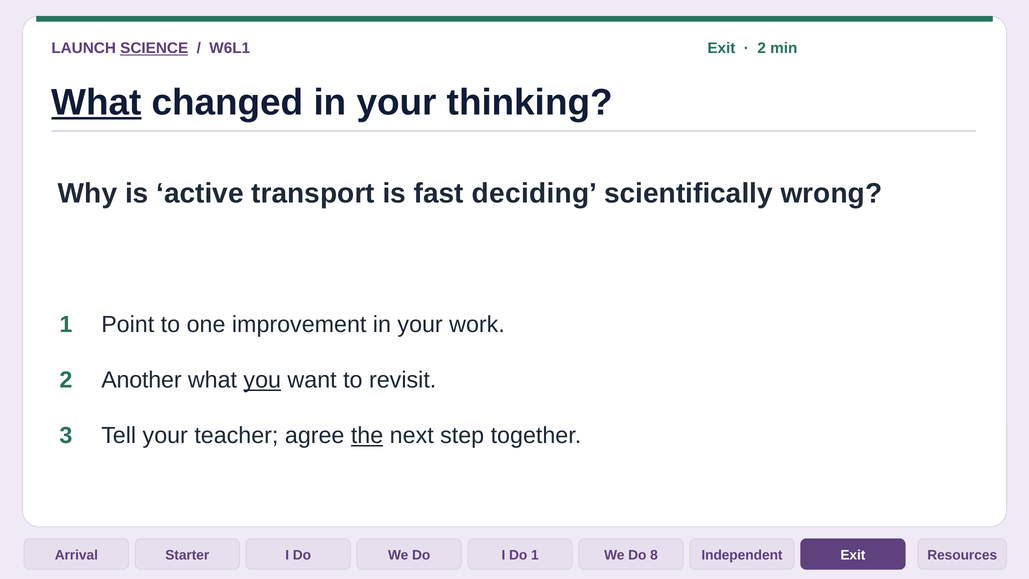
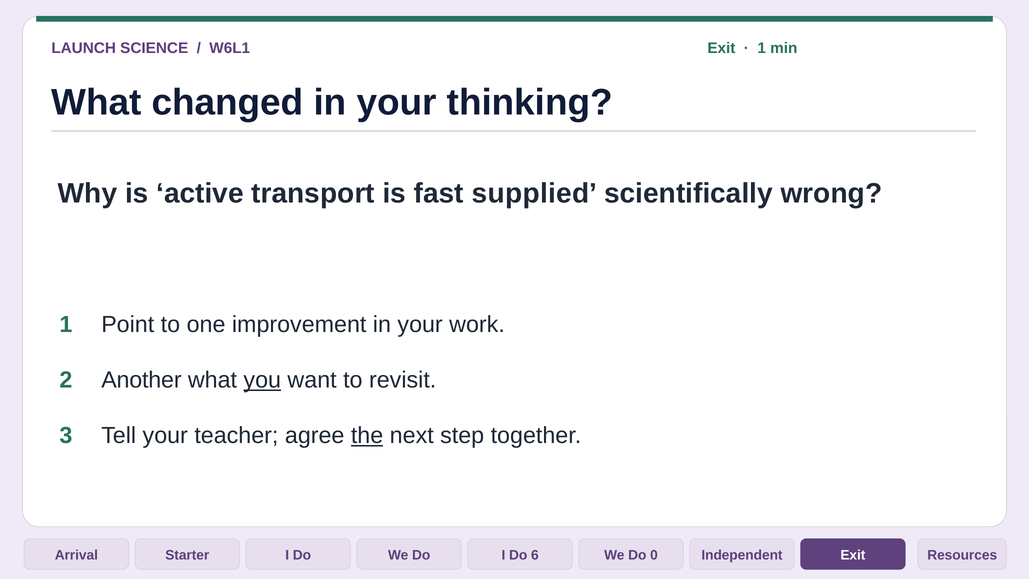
SCIENCE underline: present -> none (154, 48)
2: 2 -> 1 (762, 48)
What underline: present -> none (97, 102)
deciding: deciding -> supplied (535, 193)
Do 1: 1 -> 6 (535, 555)
8: 8 -> 0 (654, 555)
